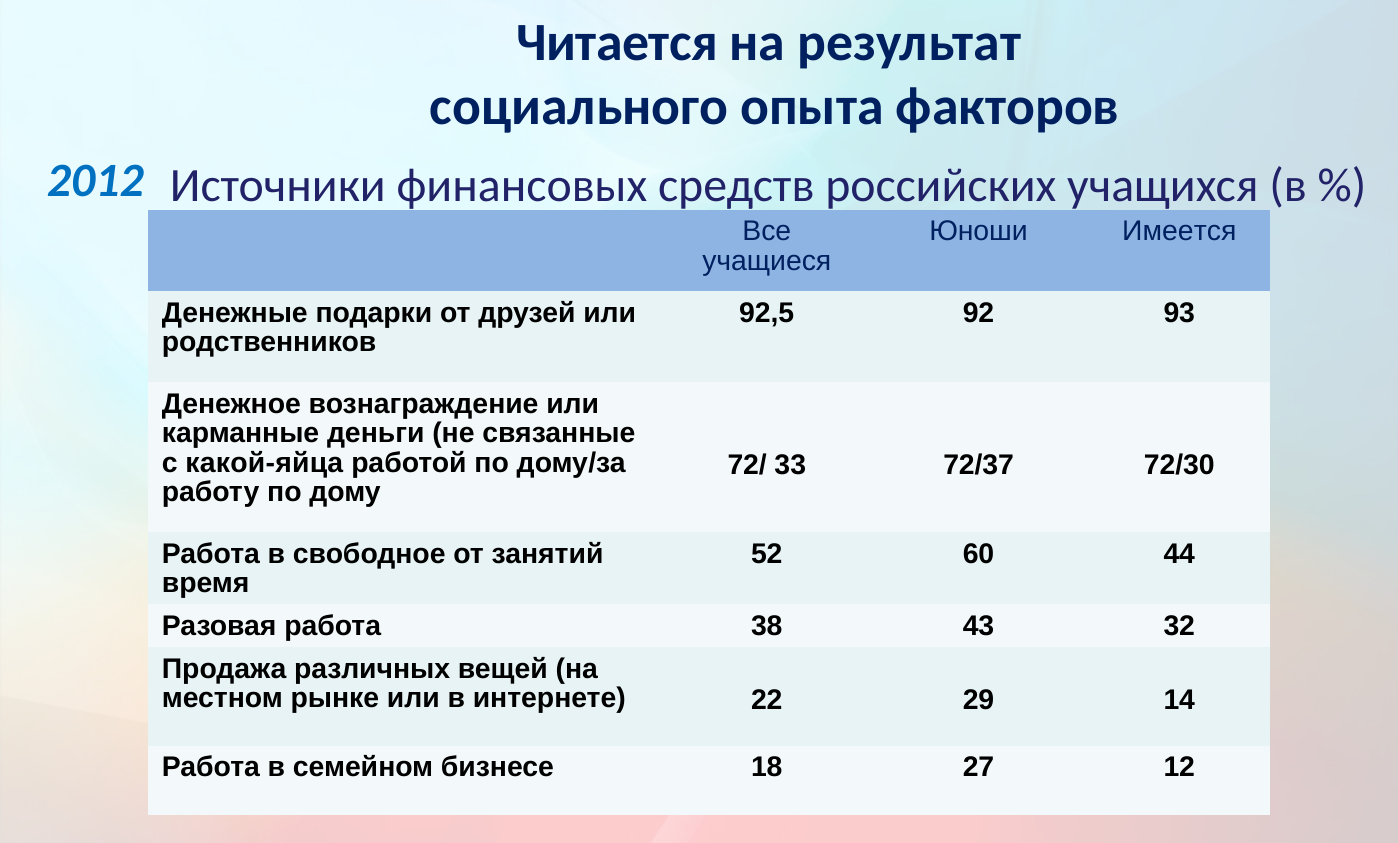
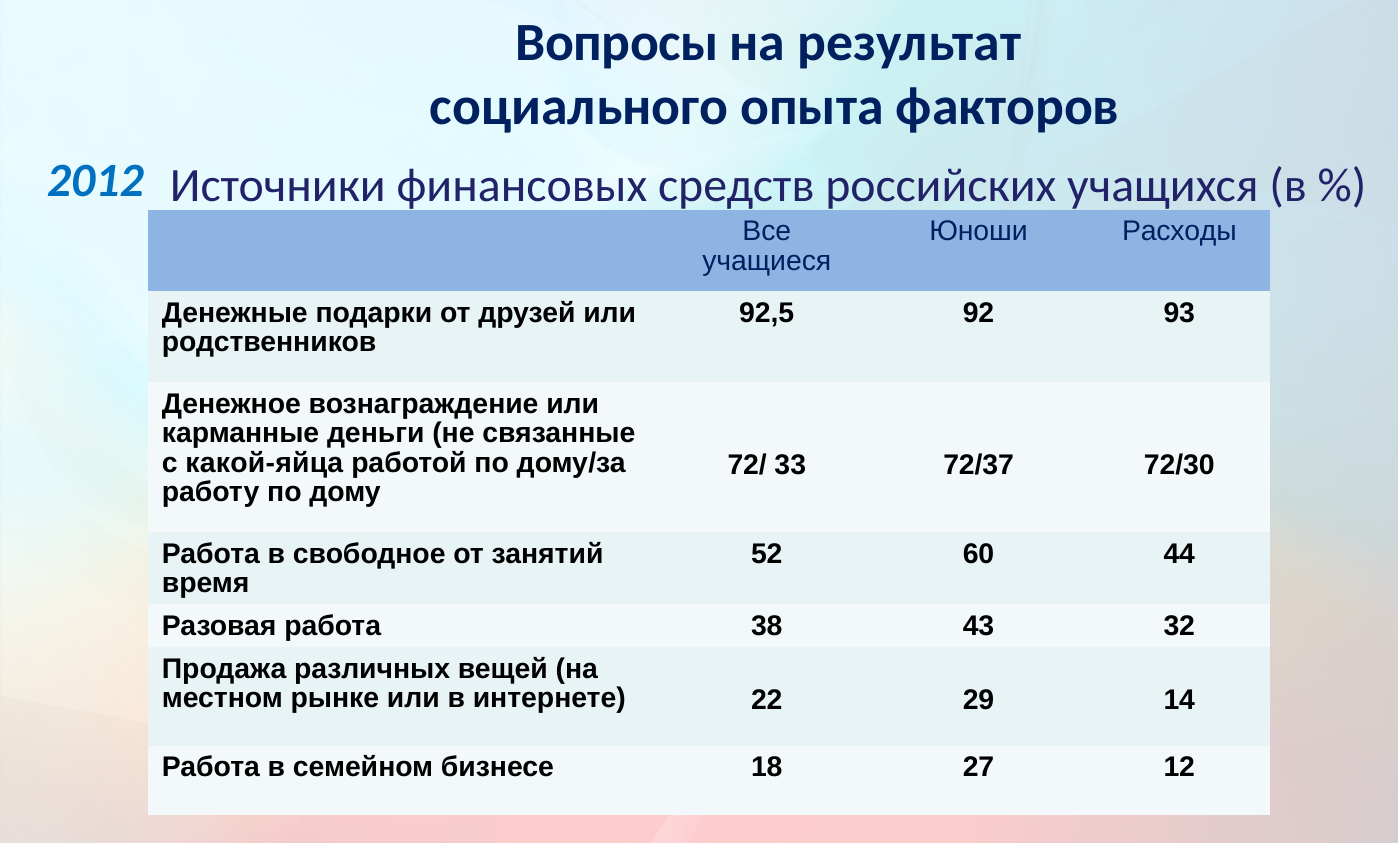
Читается: Читается -> Вопросы (617, 42)
Имеется: Имеется -> Расходы (1179, 231)
